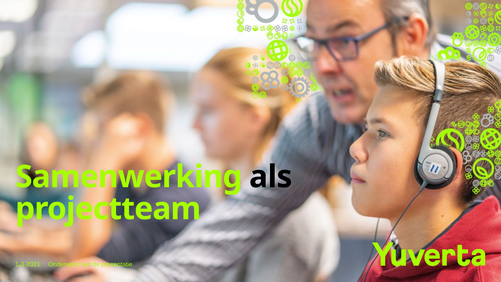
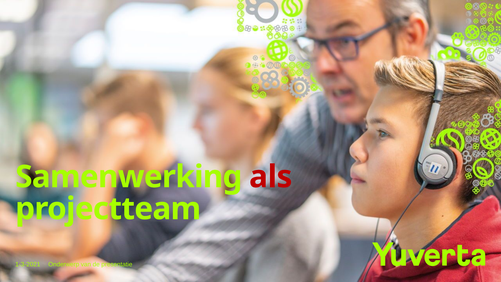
als colour: black -> red (271, 177)
